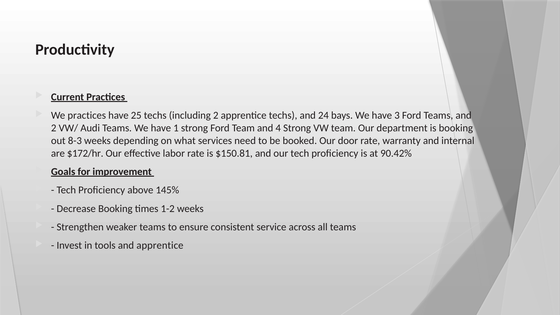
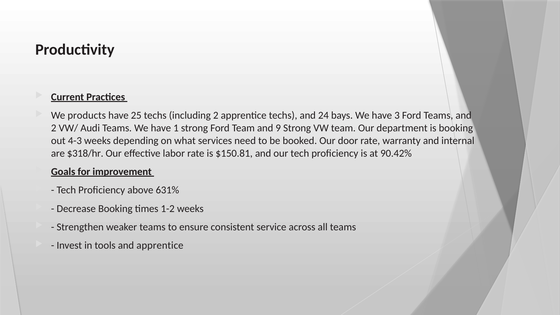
We practices: practices -> products (87, 115)
4: 4 -> 9 (278, 128)
8-3: 8-3 -> 4-3 (75, 141)
$172/hr: $172/hr -> $318/hr (85, 153)
145%: 145% -> 631% (167, 190)
